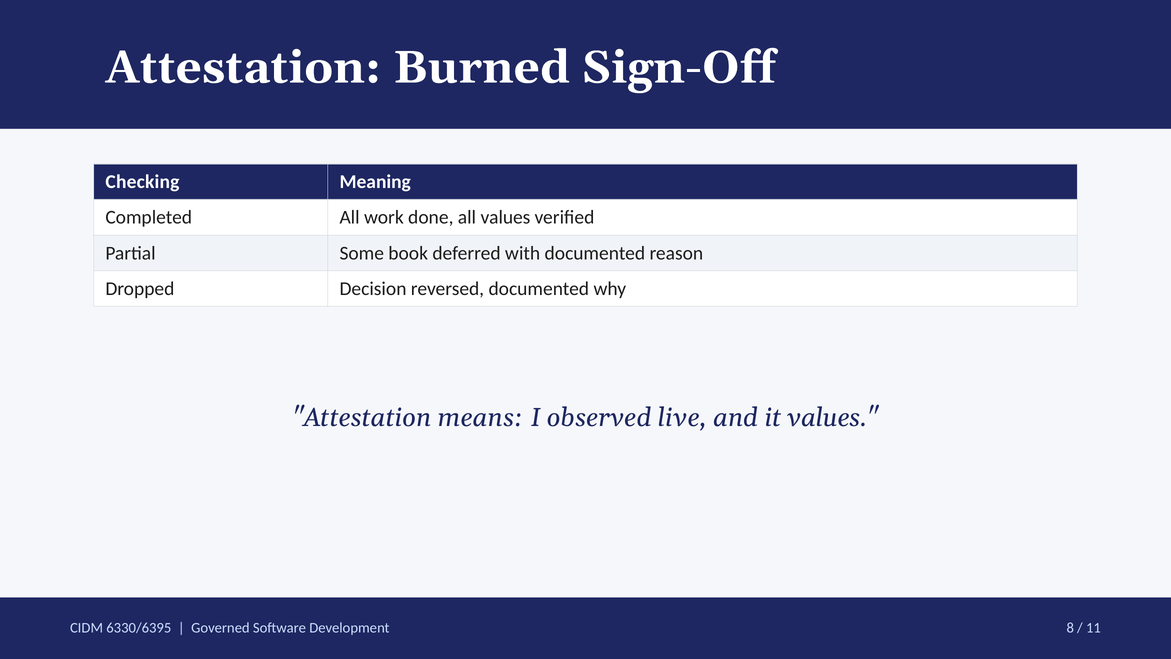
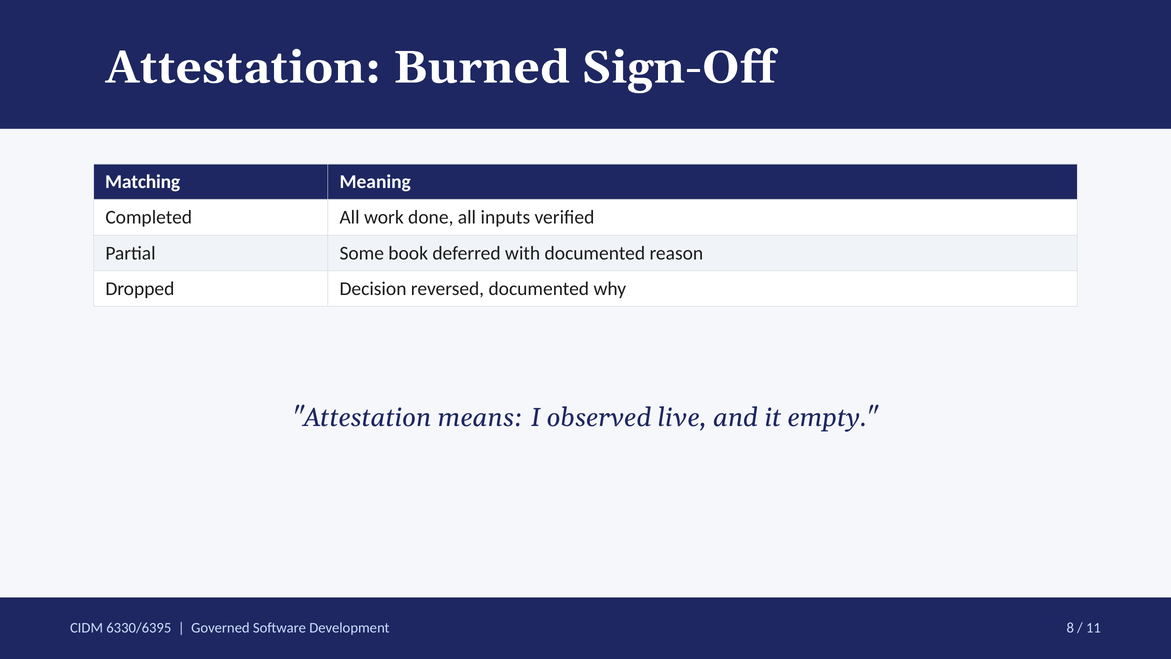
Checking: Checking -> Matching (143, 182)
all values: values -> inputs (505, 217)
it values: values -> empty (833, 417)
